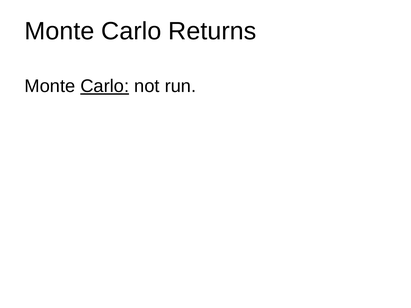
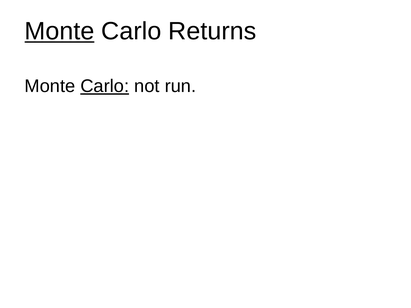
Monte underline: none -> present (59, 31)
